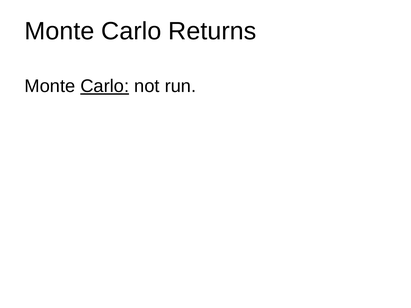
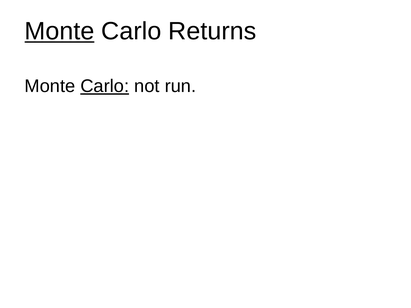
Monte underline: none -> present (59, 31)
